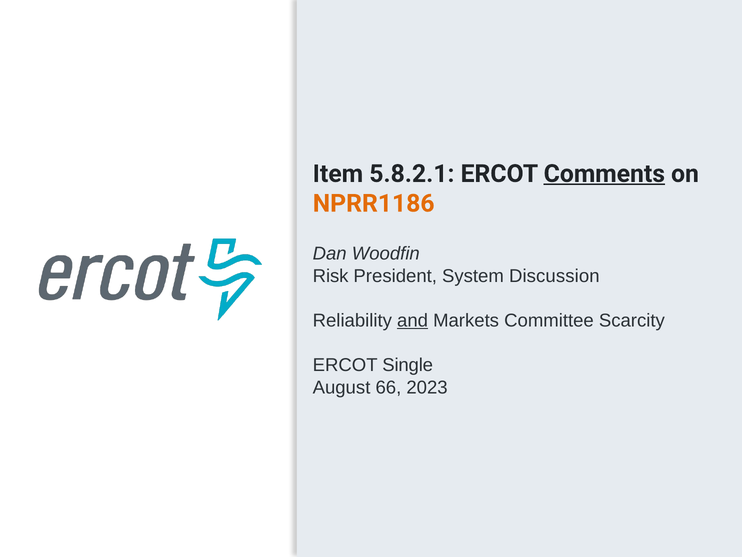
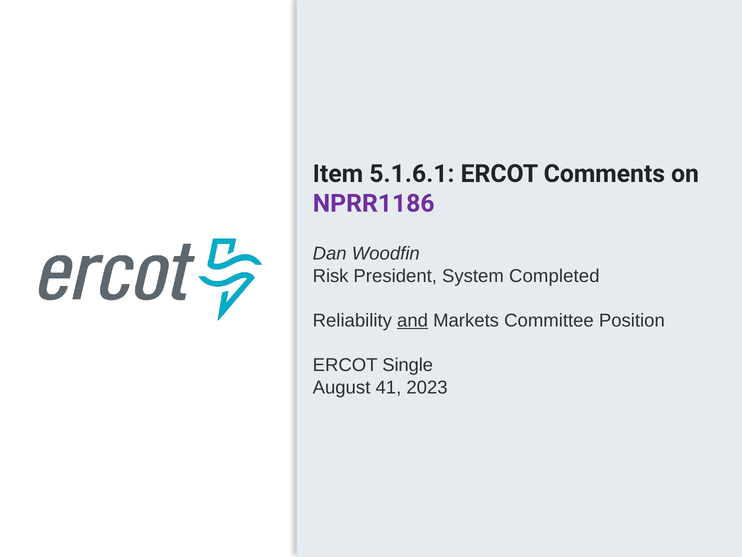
5.8.2.1: 5.8.2.1 -> 5.1.6.1 (412, 174)
Comments underline: present -> none (604, 174)
NPRR1186 colour: orange -> purple (374, 203)
Discussion: Discussion -> Completed (554, 276)
Scarcity: Scarcity -> Position (632, 320)
66: 66 -> 41 (388, 387)
